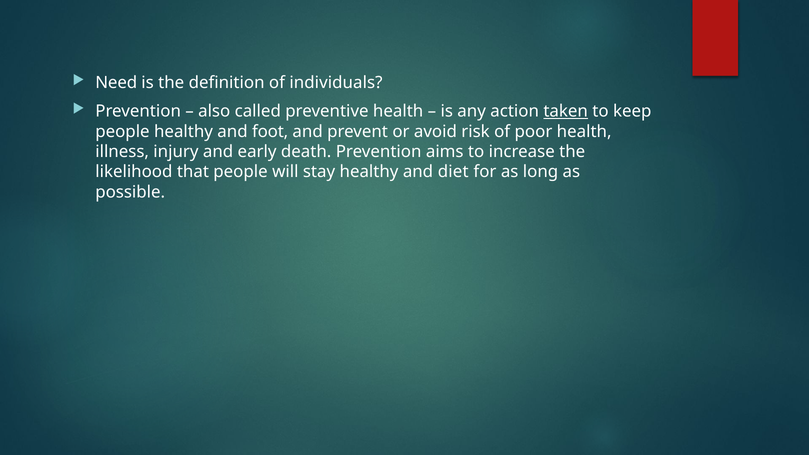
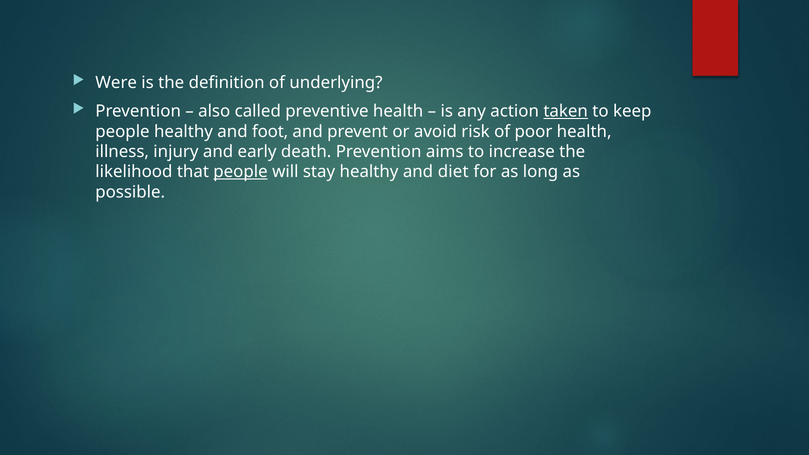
Need: Need -> Were (116, 83)
individuals: individuals -> underlying (336, 83)
people underline: none -> present (241, 172)
